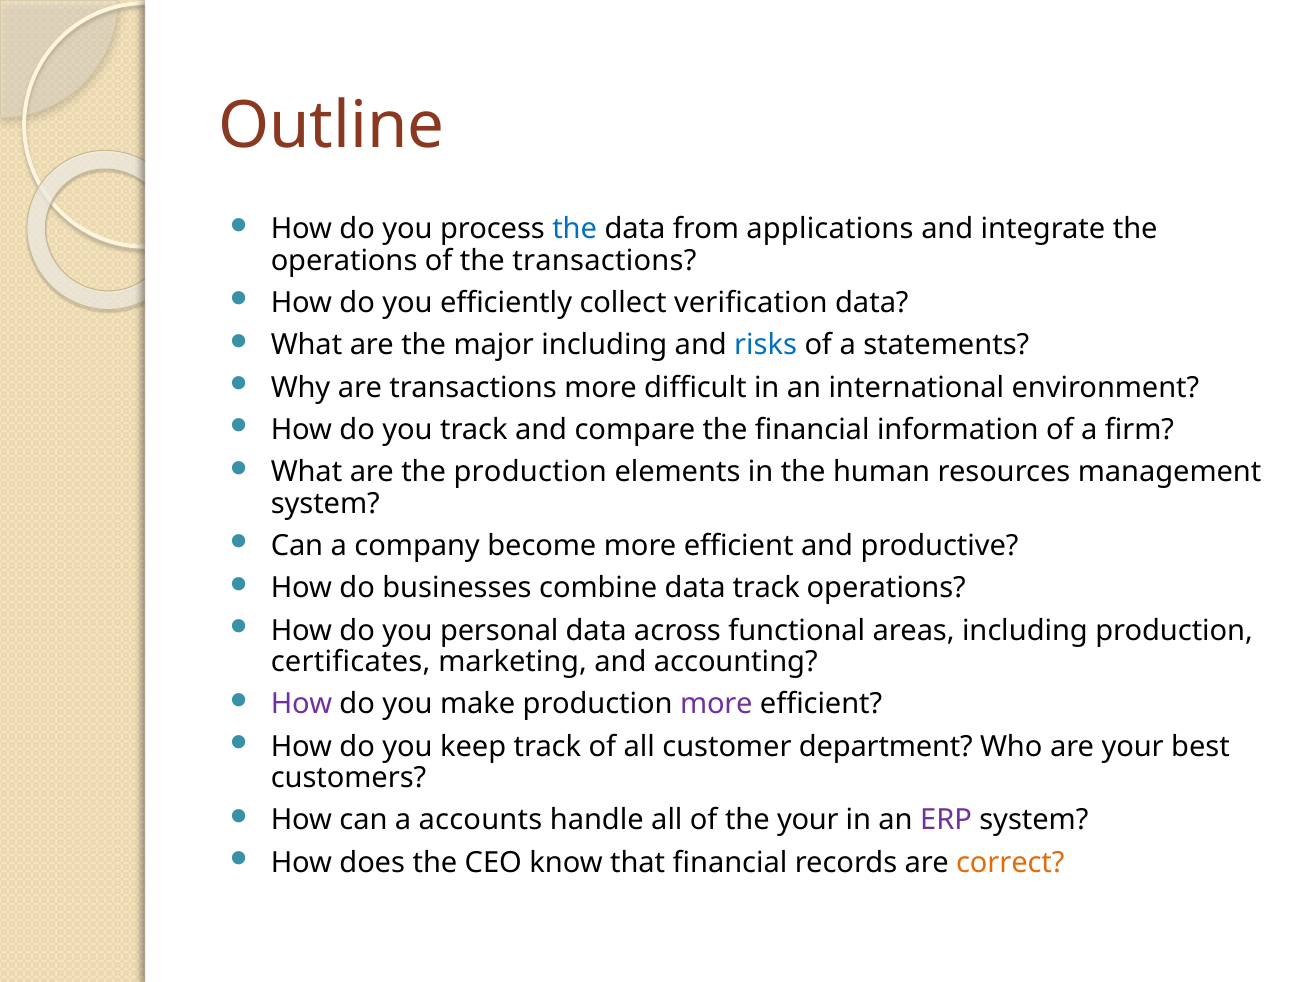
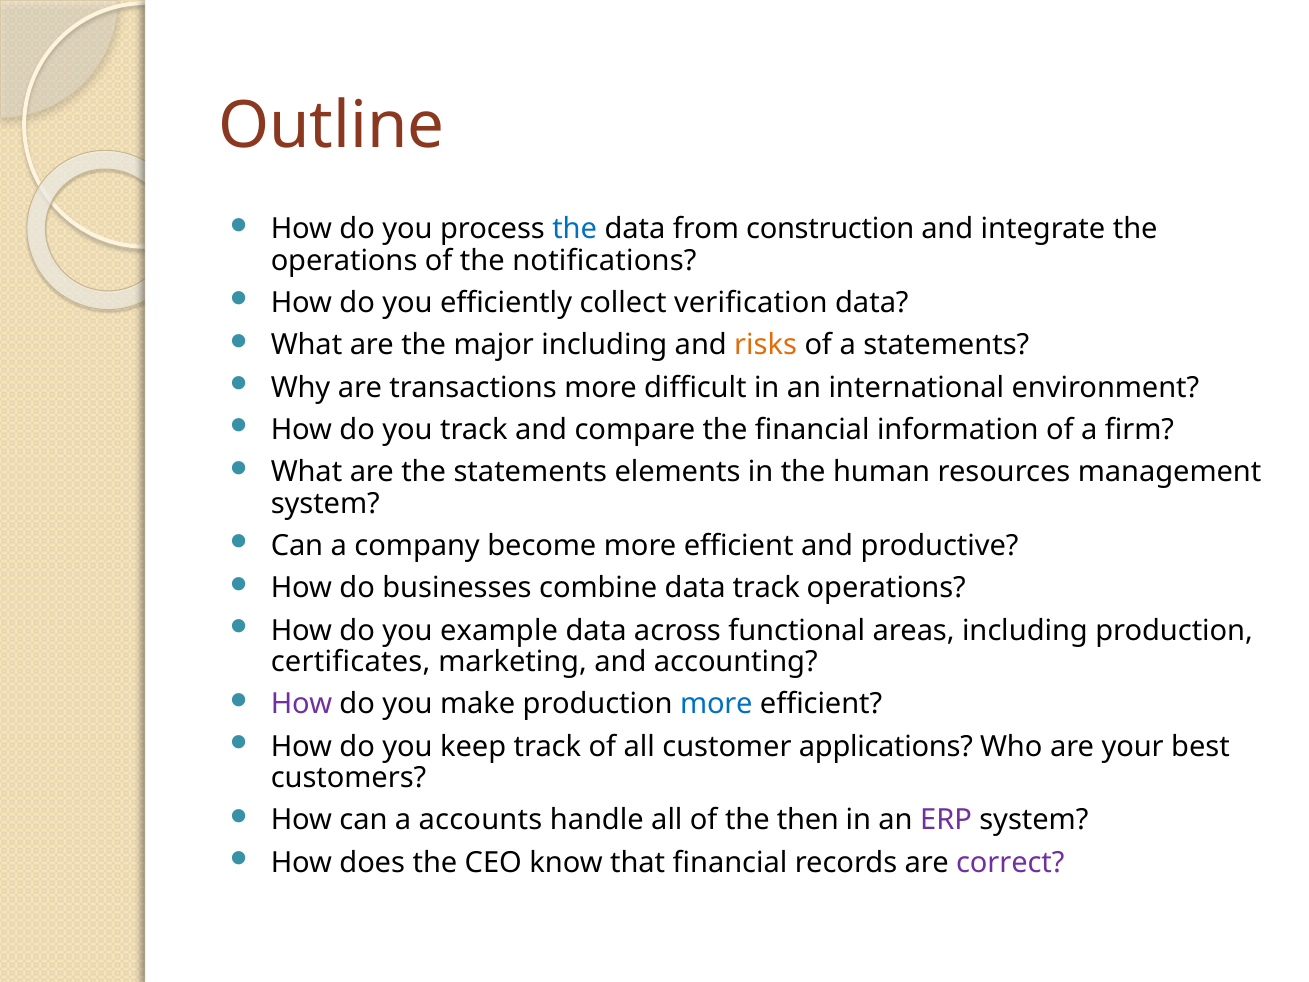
applications: applications -> construction (830, 229)
the transactions: transactions -> notifications (604, 261)
risks colour: blue -> orange (766, 345)
the production: production -> statements (530, 472)
personal: personal -> example (499, 630)
more colour: purple -> blue (716, 704)
department: department -> applications (886, 746)
the your: your -> then (808, 820)
correct colour: orange -> purple (1010, 862)
